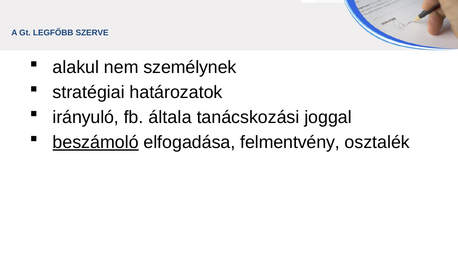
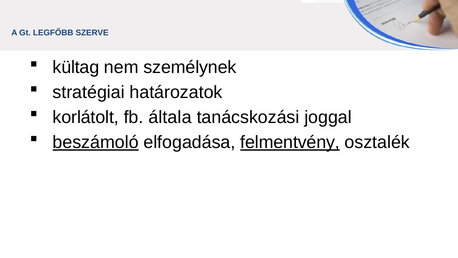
alakul: alakul -> kültag (76, 67)
irányuló: irányuló -> korlátolt (86, 117)
felmentvény underline: none -> present (290, 142)
